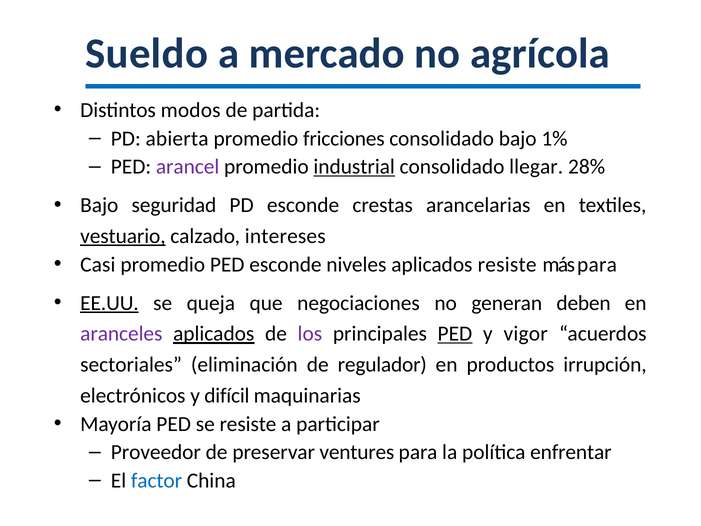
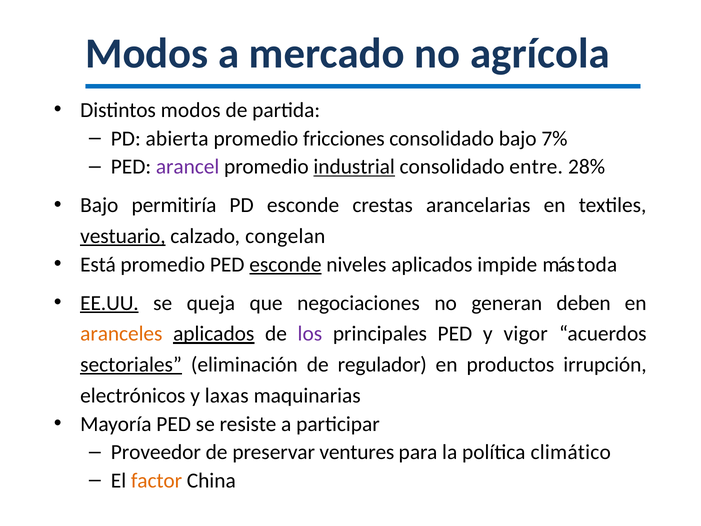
Sueldo: Sueldo -> Modos (147, 53)
1%: 1% -> 7% (554, 138)
llegar: llegar -> entre (536, 167)
seguridad: seguridad -> permitiría (174, 205)
intereses: intereses -> congelan (285, 236)
Casi: Casi -> Está (98, 264)
esconde underline: none -> present (285, 264)
aplicados resiste: resiste -> impide (507, 264)
más para: para -> toda (597, 264)
aranceles colour: purple -> orange (121, 334)
PED underline: present -> none (455, 334)
sectoriales underline: none -> present (131, 364)
difícil: difícil -> laxas (227, 395)
enfrentar: enfrentar -> climático (571, 452)
factor colour: blue -> orange (157, 480)
